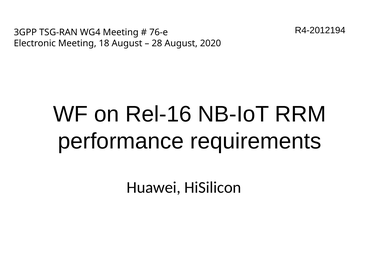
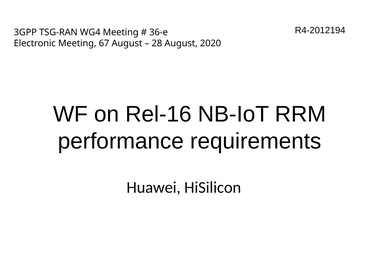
76-e: 76-e -> 36-e (159, 32)
18: 18 -> 67 (104, 43)
